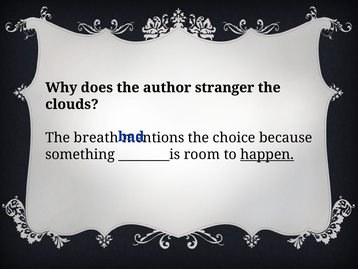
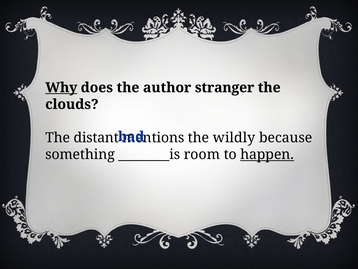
Why underline: none -> present (61, 87)
breath: breath -> distant (96, 138)
choice: choice -> wildly (234, 138)
